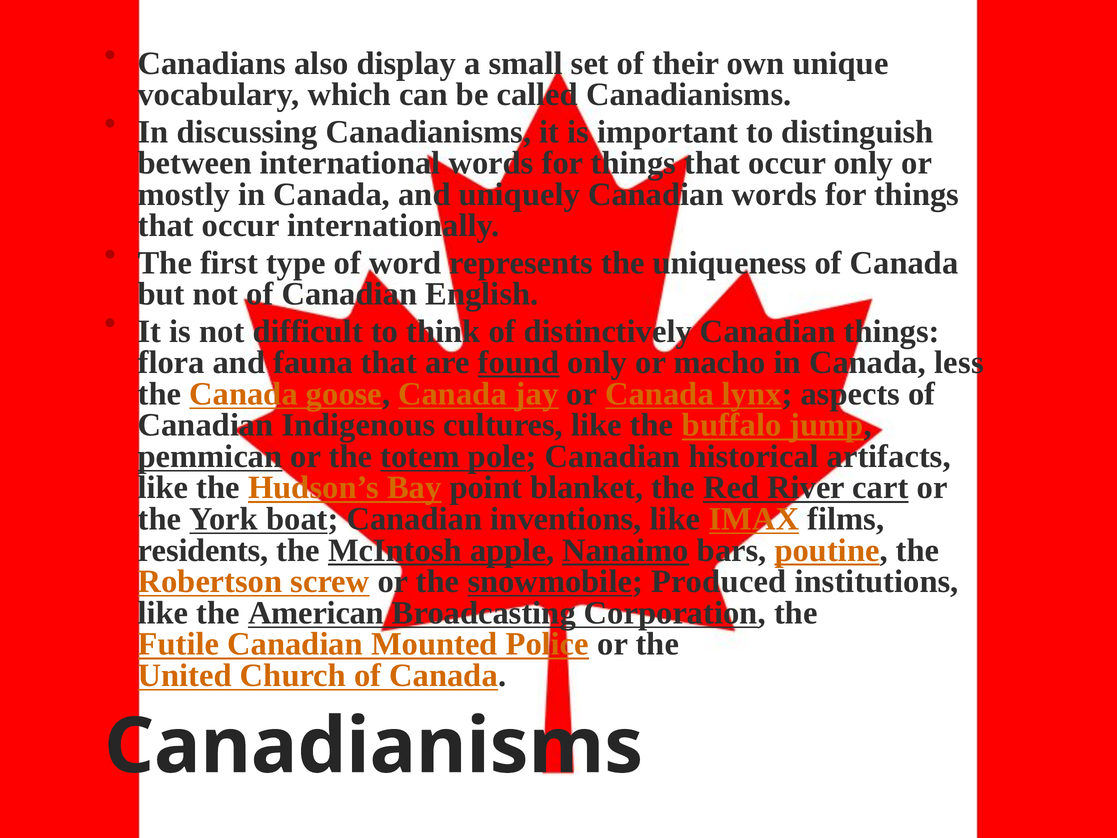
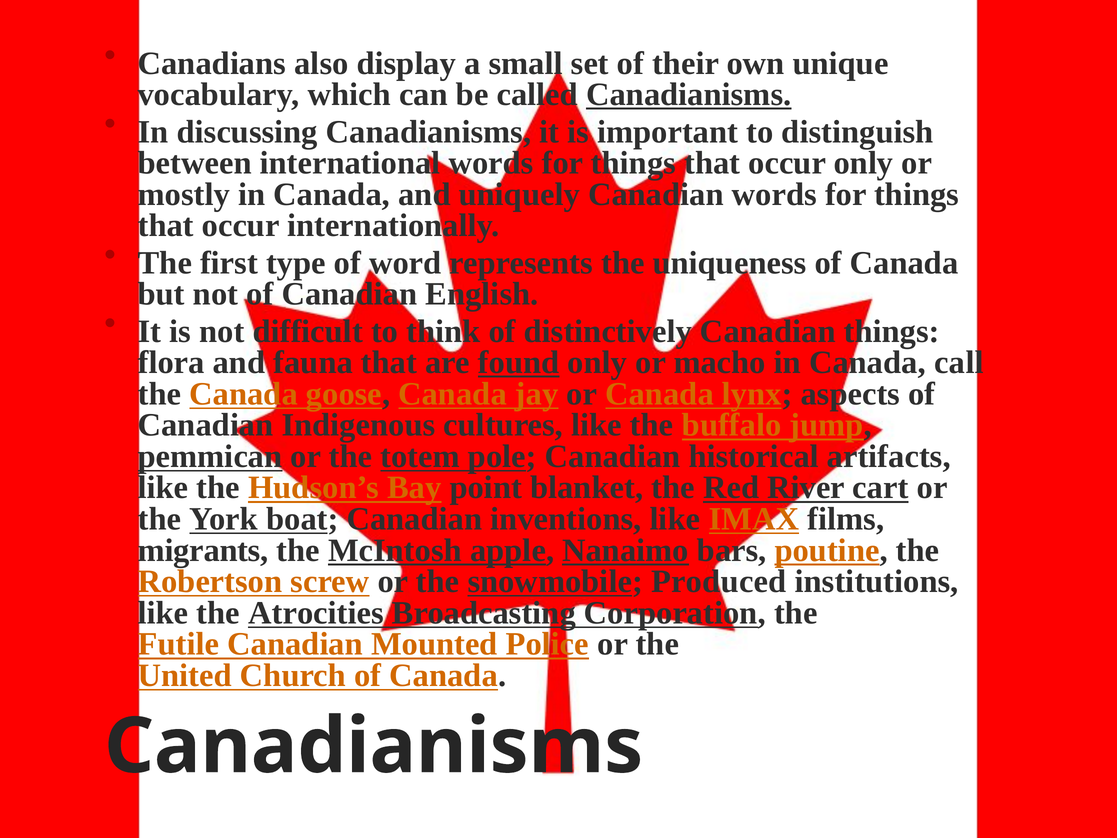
Canadianisms underline: none -> present (689, 95)
less: less -> call (959, 363)
residents: residents -> migrants (203, 550)
American: American -> Atrocities (316, 613)
